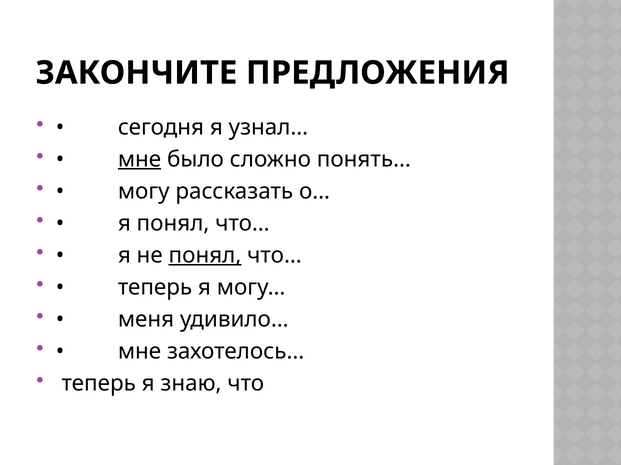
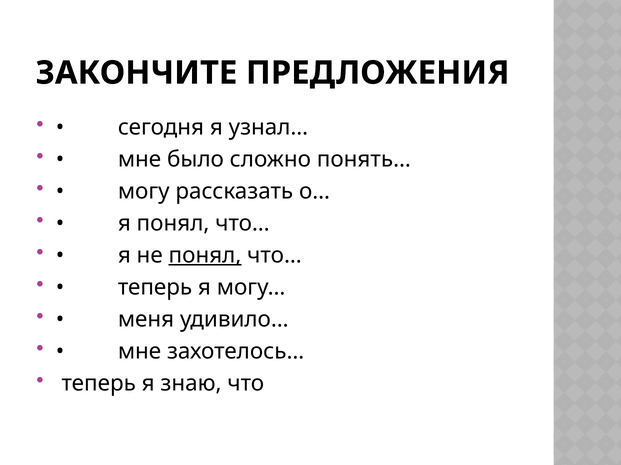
мне underline: present -> none (140, 159)
